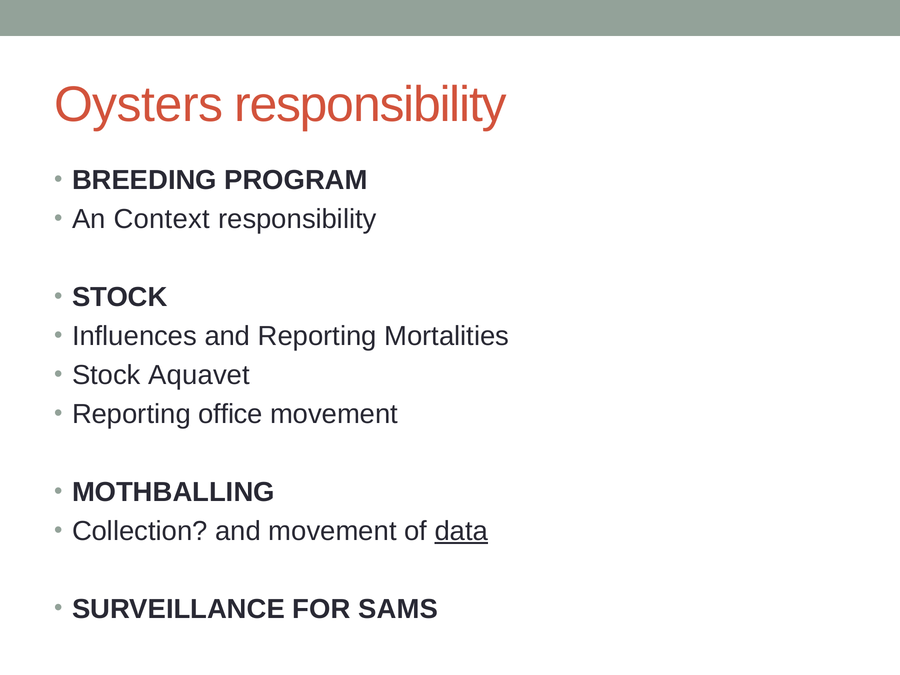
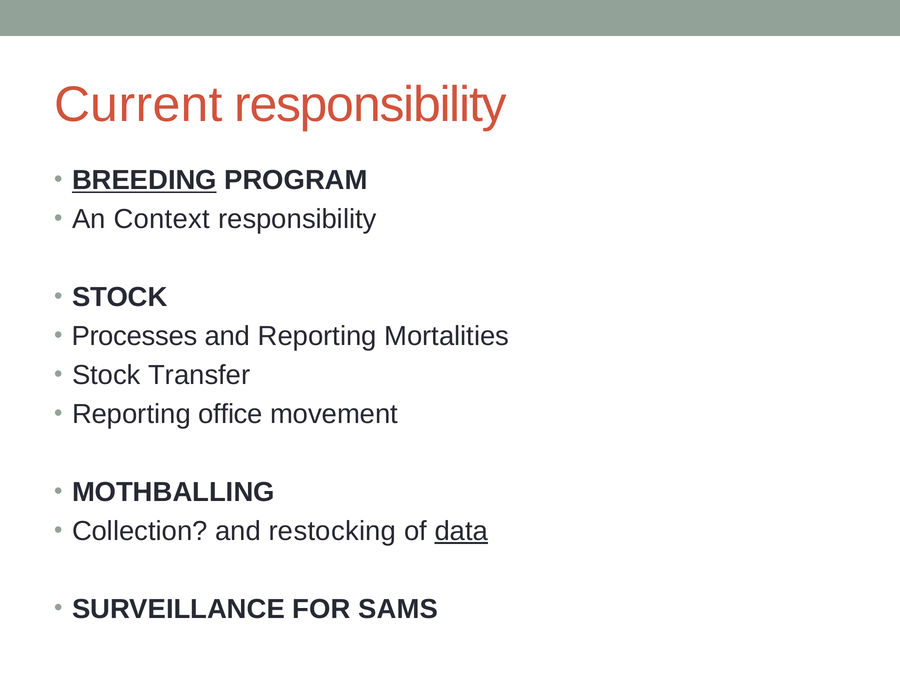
Oysters: Oysters -> Current (138, 105)
BREEDING underline: none -> present (144, 180)
Influences: Influences -> Processes (135, 336)
Aquavet: Aquavet -> Transfer (199, 375)
and movement: movement -> restocking (332, 531)
